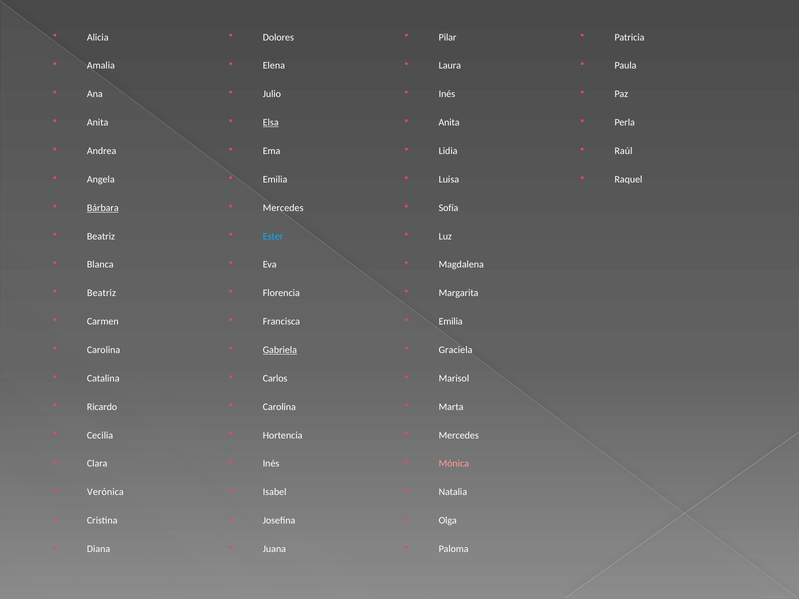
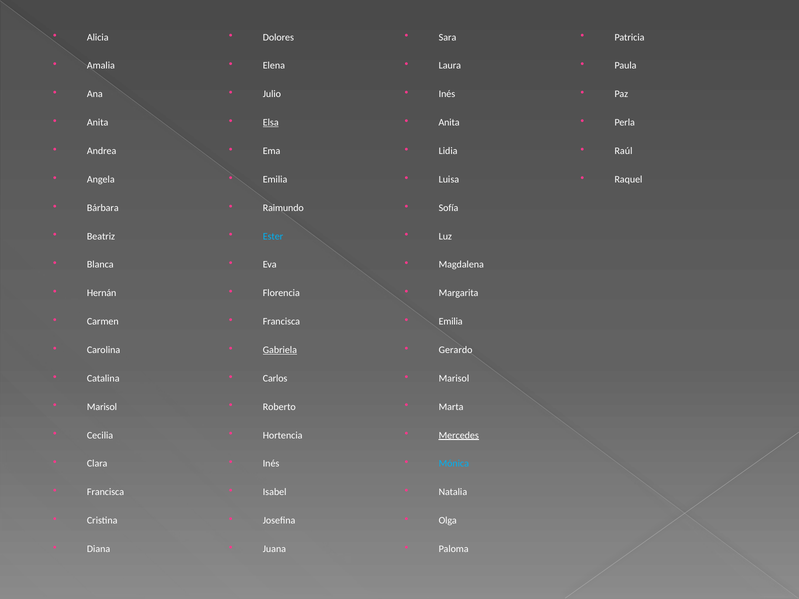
Pilar: Pilar -> Sara (448, 37)
Bárbara underline: present -> none (103, 208)
Mercedes: Mercedes -> Raimundo (283, 208)
Beatriz: Beatriz -> Hernán (102, 293)
Graciela: Graciela -> Gerardo (456, 350)
Ricardo: Ricardo -> Marisol (102, 407)
Carolina: Carolina -> Roberto (279, 407)
Mercedes underline: none -> present (459, 435)
Mónica colour: pink -> light blue (454, 464)
Verónica: Verónica -> Francisca (106, 492)
